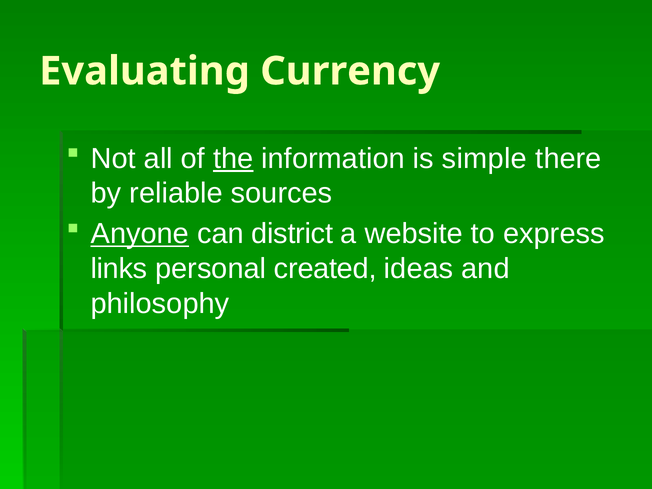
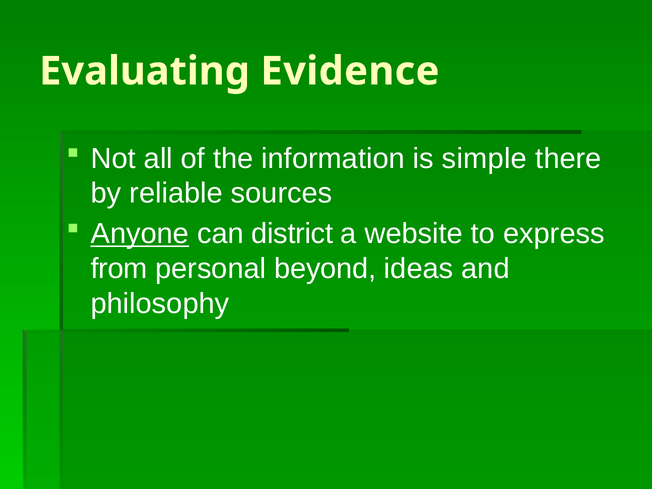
Currency: Currency -> Evidence (350, 71)
the underline: present -> none (233, 159)
links: links -> from (119, 269)
created: created -> beyond (325, 269)
